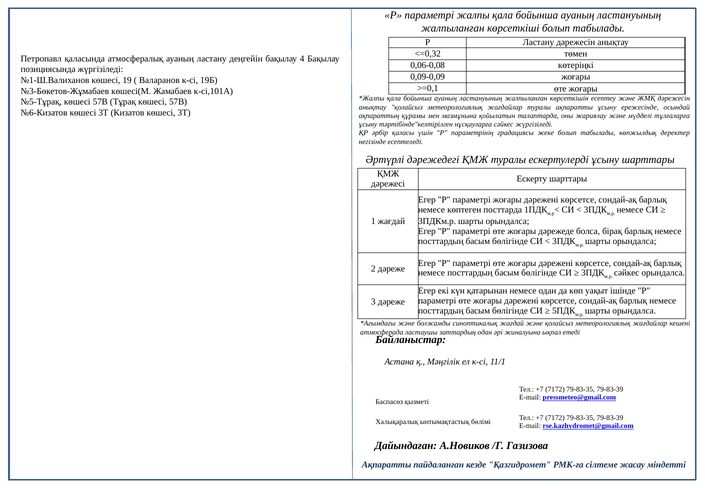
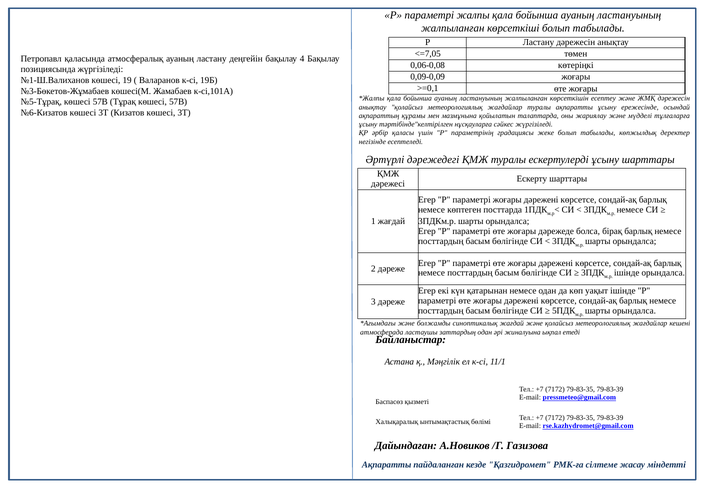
<=0,32: <=0,32 -> <=7,05 (428, 54)
сәйкес: сәйкес -> ішінде (627, 273)
